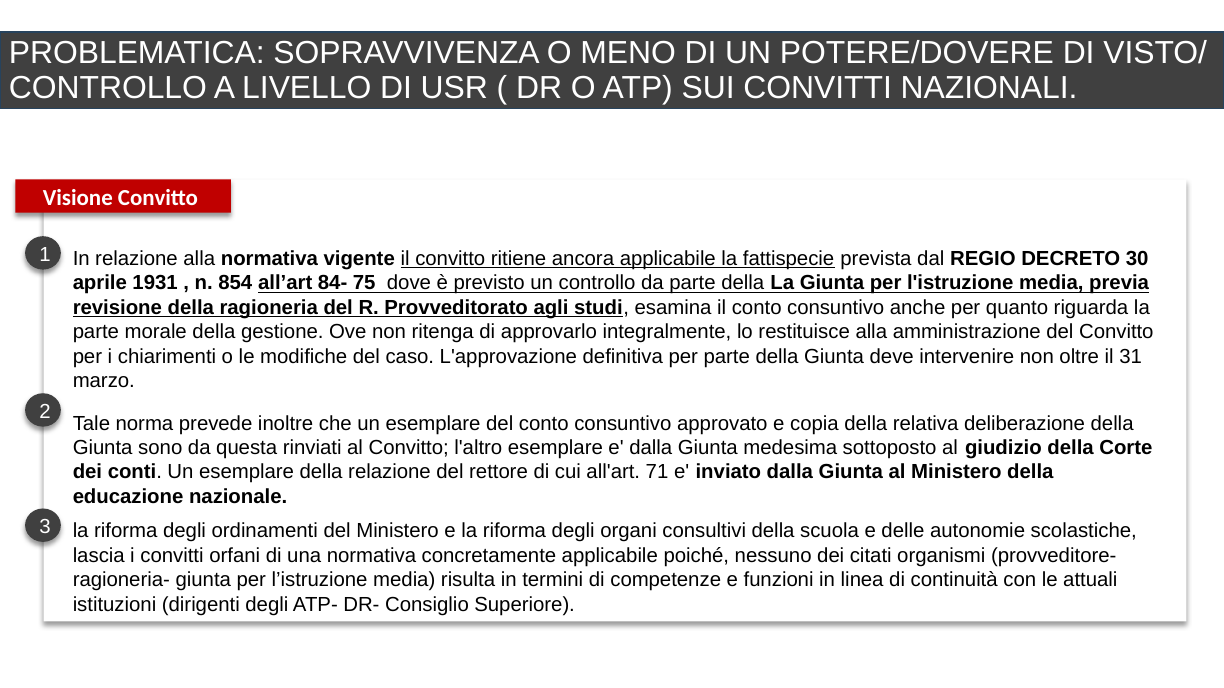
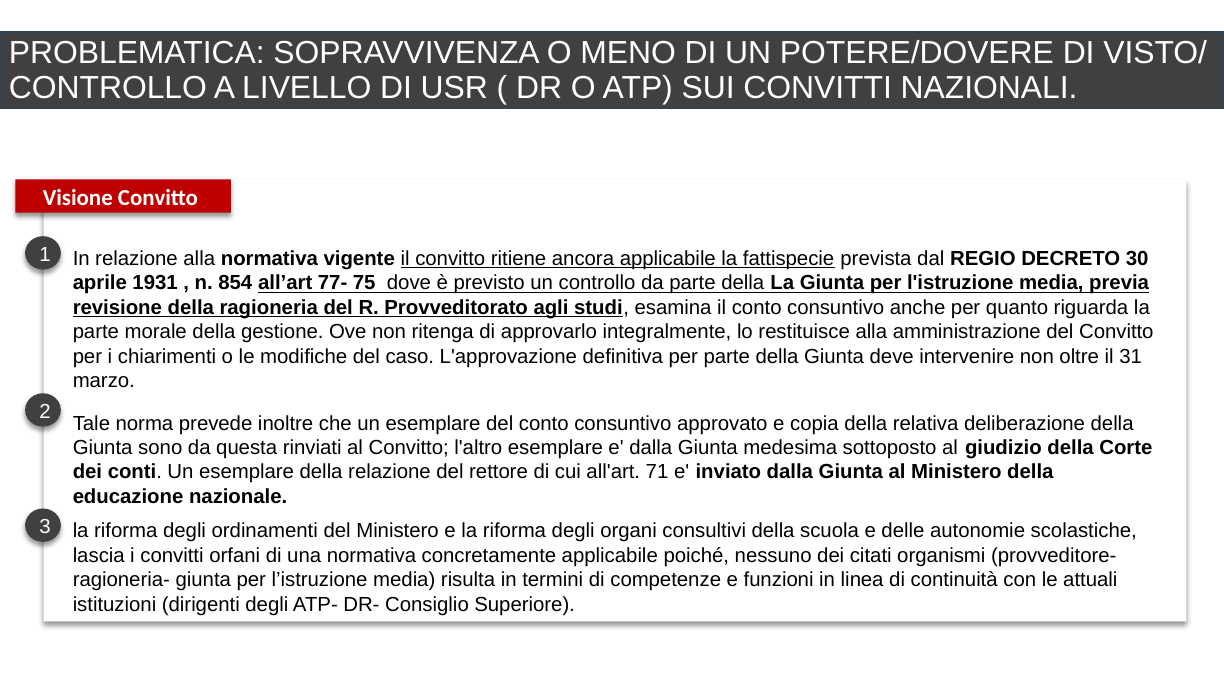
84-: 84- -> 77- (333, 283)
